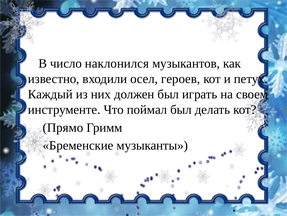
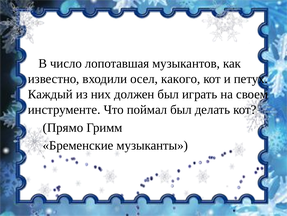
наклонился: наклонился -> лопотавшая (117, 63)
героев: героев -> какого (181, 79)
